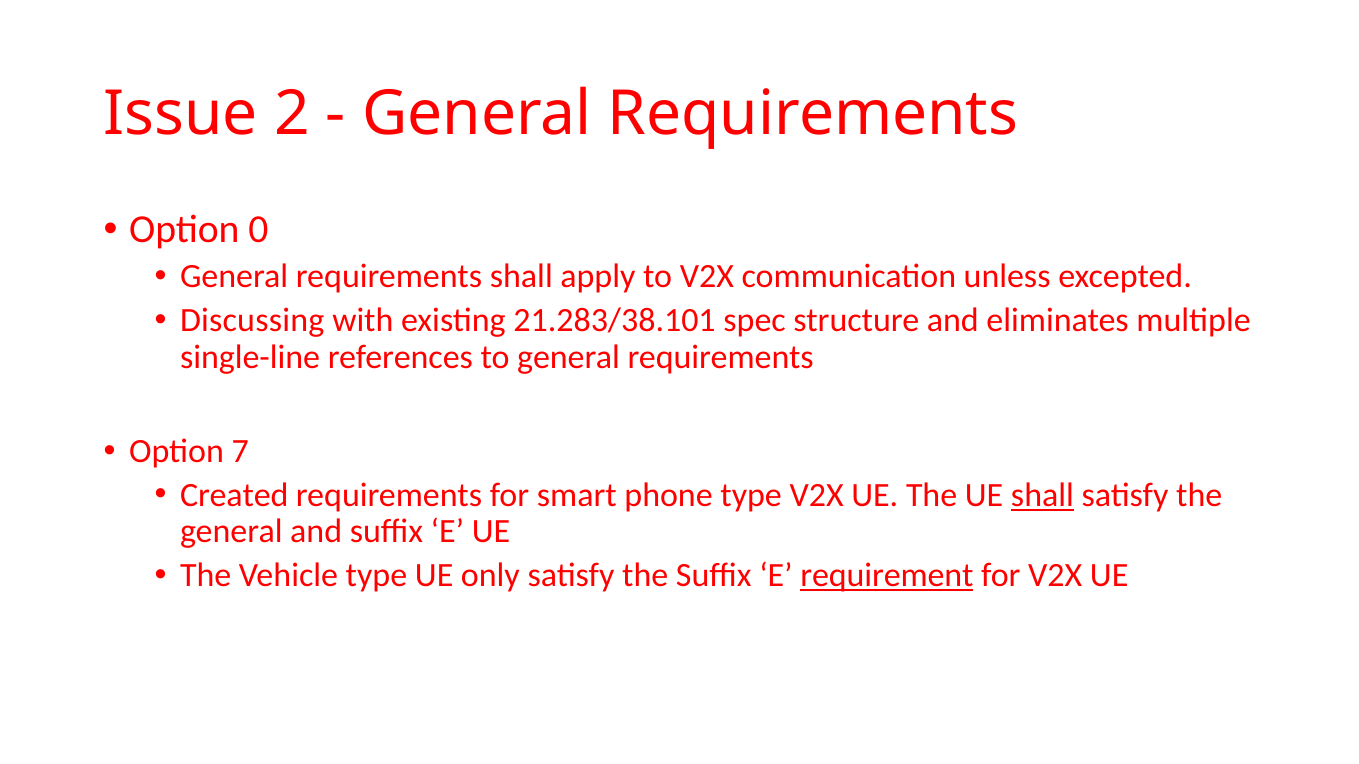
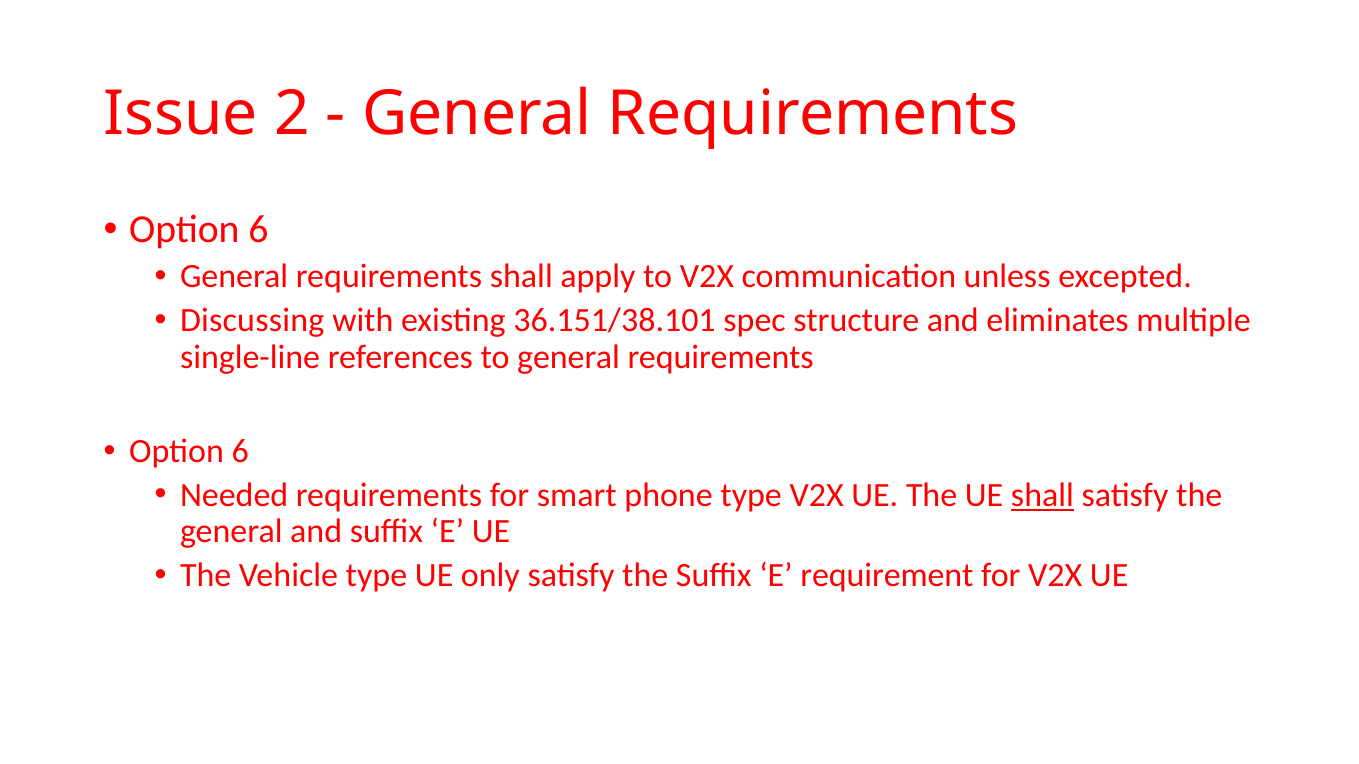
0: 0 -> 6 (258, 230)
21.283/38.101: 21.283/38.101 -> 36.151/38.101 (615, 320)
7: 7 -> 6 (240, 452)
Created: Created -> Needed (234, 495)
requirement underline: present -> none (887, 576)
